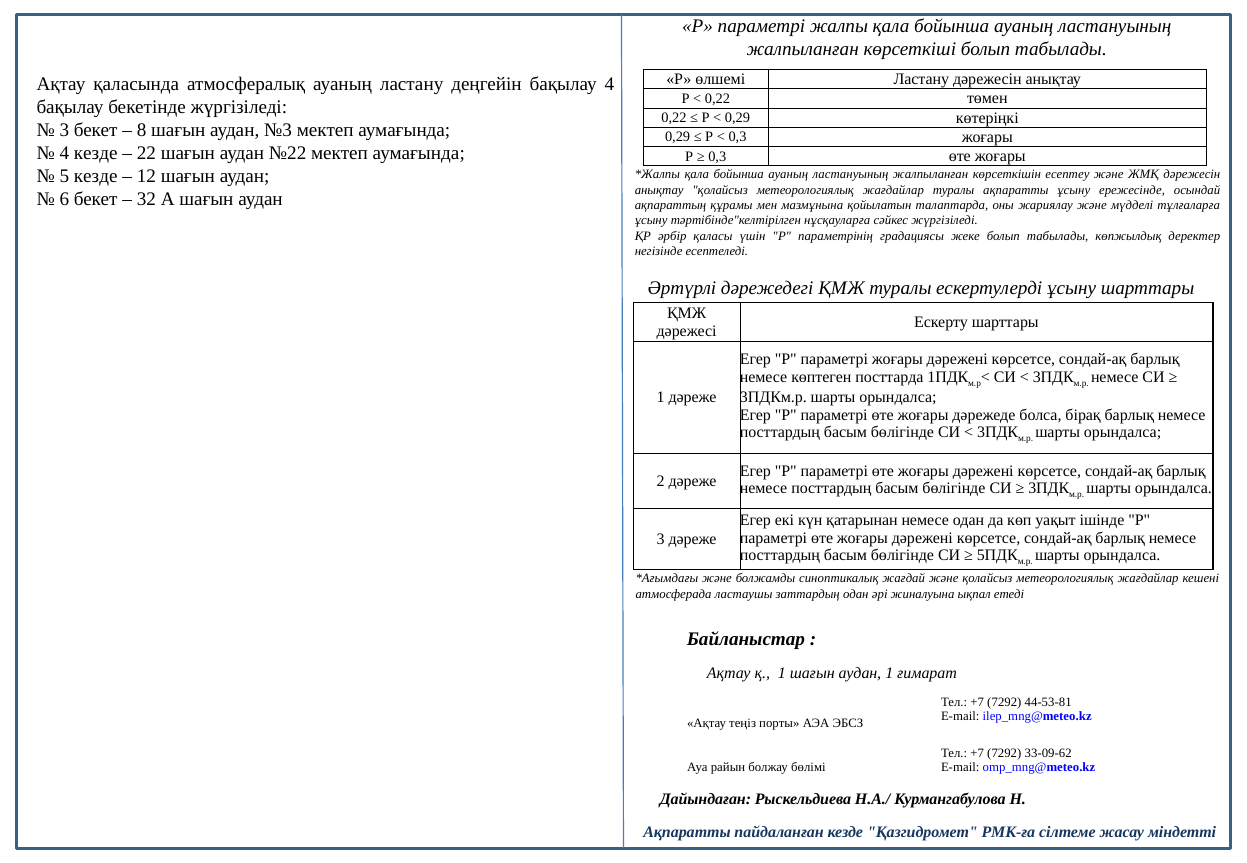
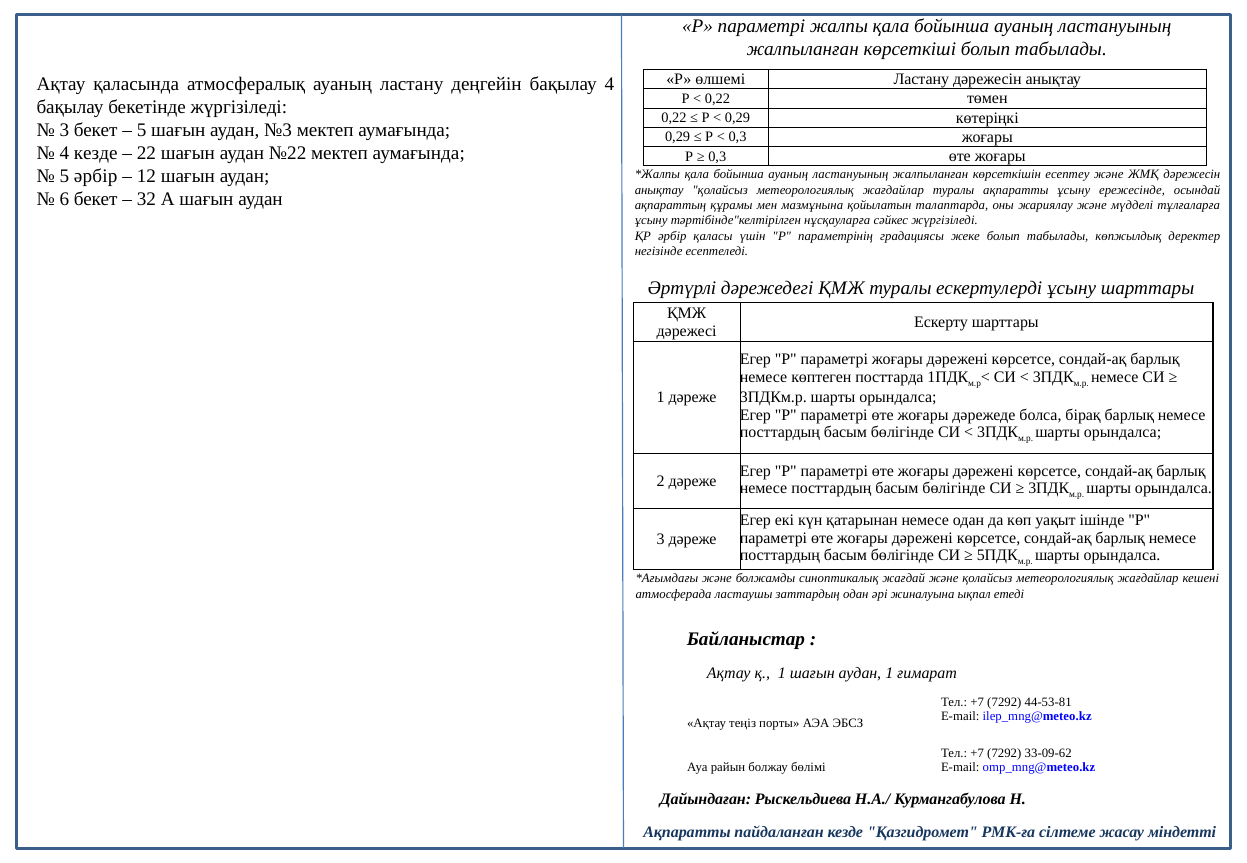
8: 8 -> 5 (142, 130)
5 кезде: кезде -> әрбір (96, 176)
